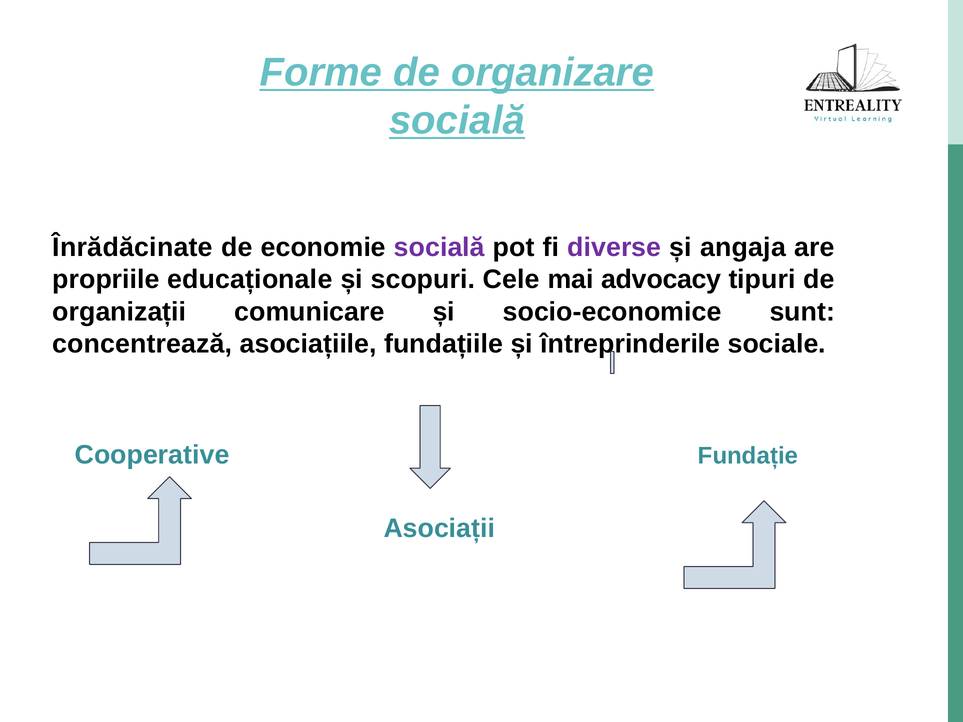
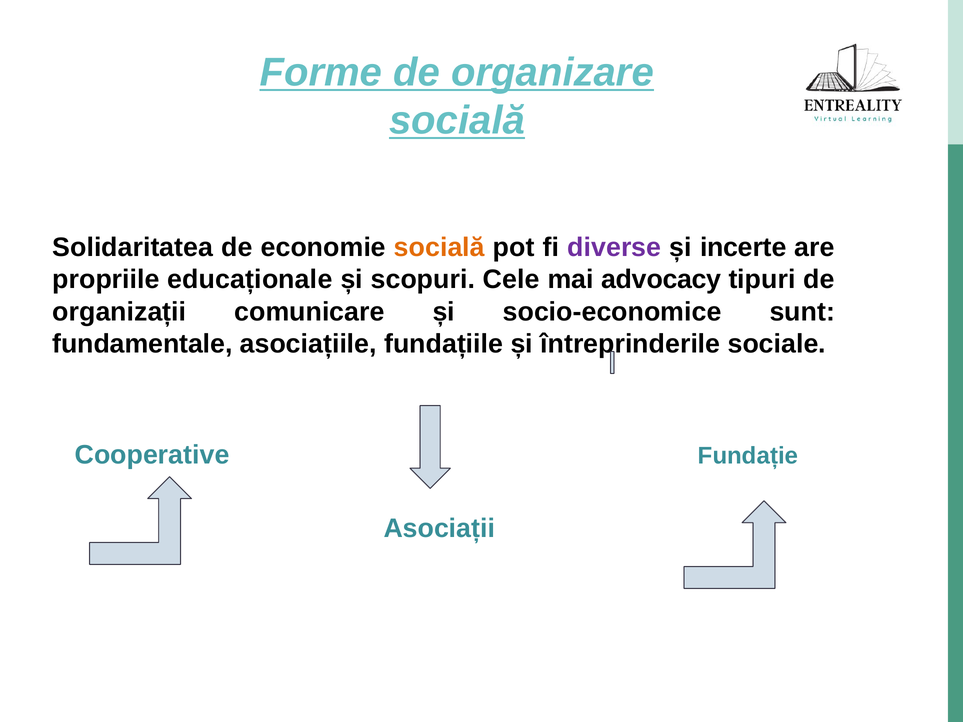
Înrădăcinate: Înrădăcinate -> Solidaritatea (133, 247)
socială colour: purple -> orange (439, 247)
angaja: angaja -> incerte (743, 247)
concentrează: concentrează -> fundamentale (142, 344)
